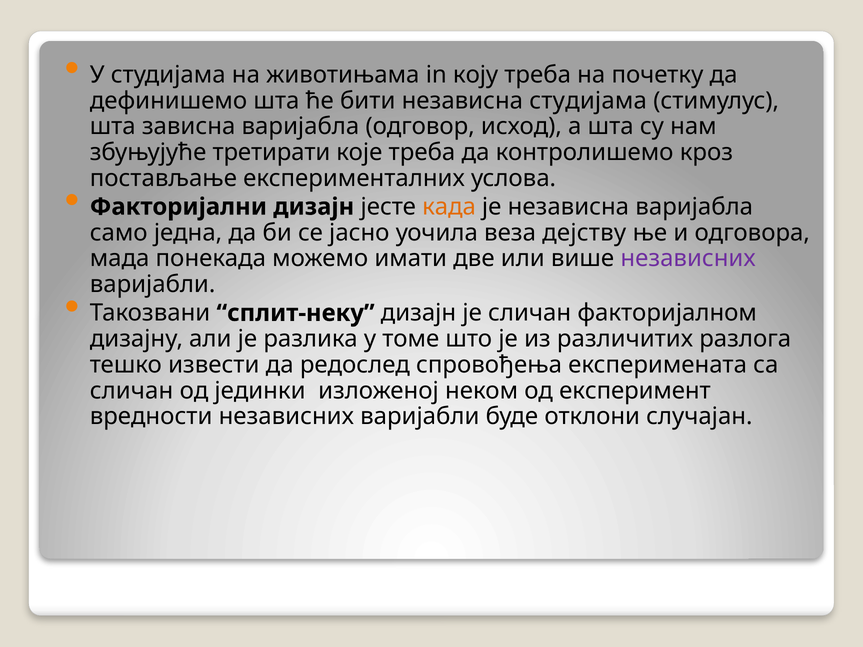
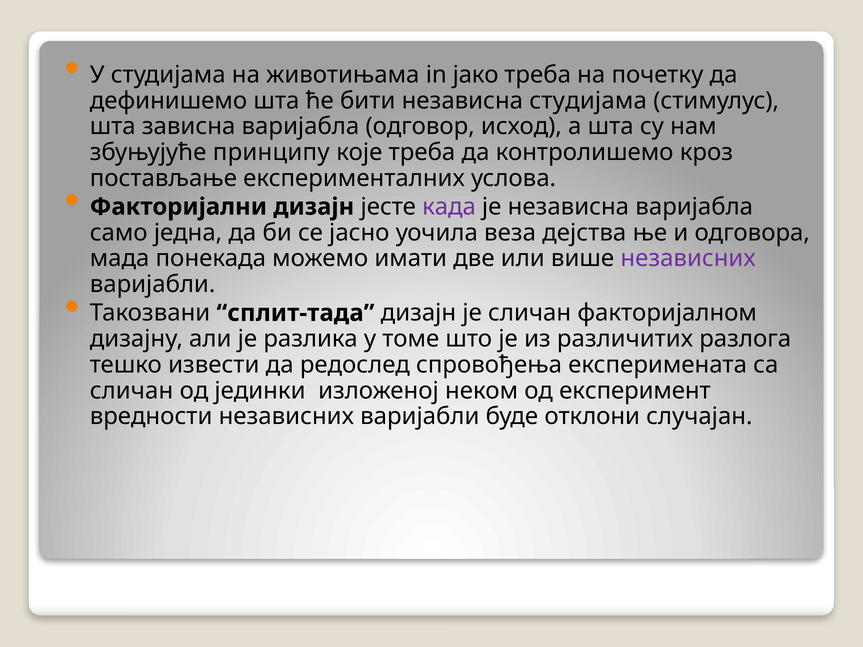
коју: коју -> јако (476, 75)
третирати: третирати -> принципу (271, 152)
када colour: orange -> purple (449, 207)
дејству: дејству -> дејства (584, 233)
сплит-неку: сплит-неку -> сплит-тада (295, 313)
